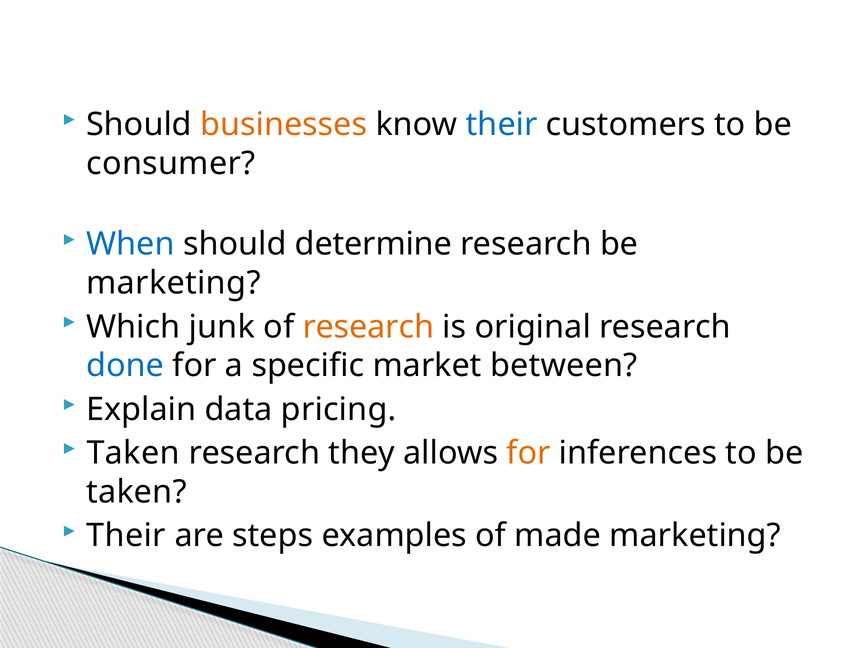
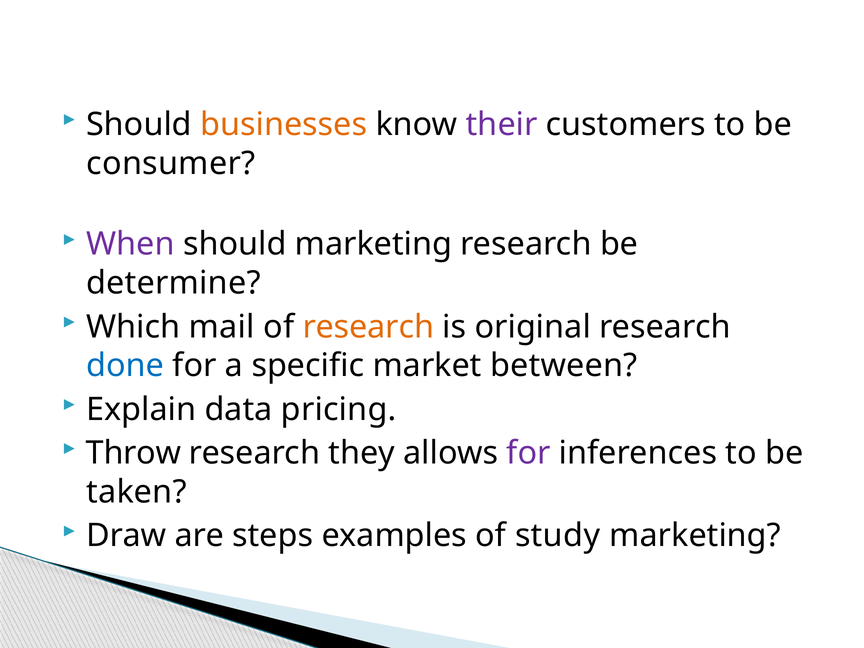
their colour: blue -> purple (502, 125)
When colour: blue -> purple (130, 244)
should determine: determine -> marketing (373, 244)
marketing: marketing -> determine (173, 283)
junk: junk -> mail (222, 327)
Taken: Taken -> Throw (133, 453)
for colour: orange -> purple (529, 453)
Their: Their -> Draw (126, 536)
made: made -> study (558, 536)
